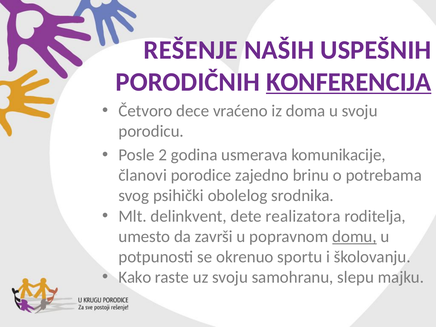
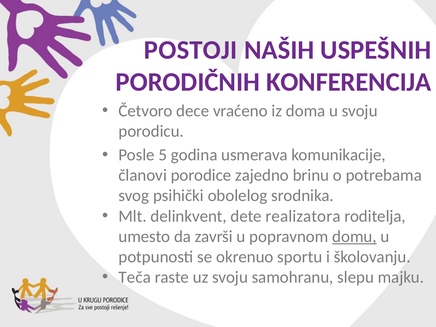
REŠENJE: REŠENJE -> POSTOJI (191, 50)
KONFERENCIJA underline: present -> none (349, 82)
2: 2 -> 5 (163, 155)
Kako: Kako -> Teča (135, 277)
